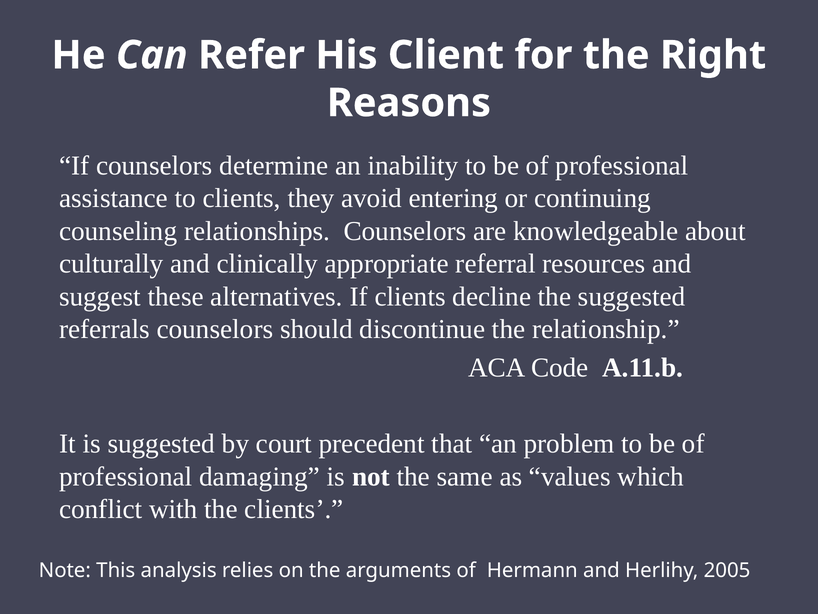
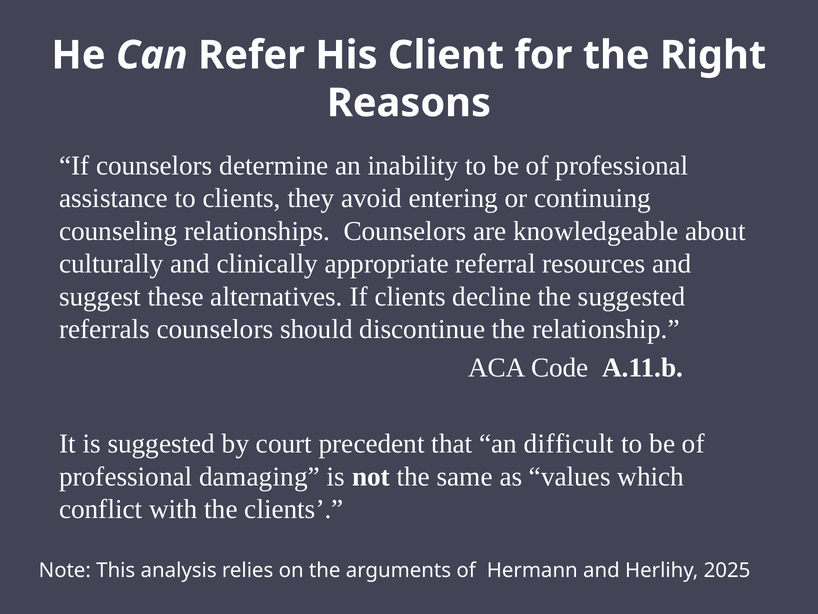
problem: problem -> difficult (569, 444)
2005: 2005 -> 2025 (727, 570)
